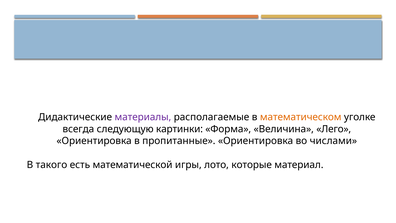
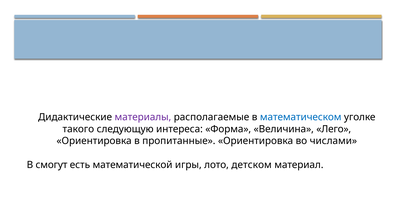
математическом colour: orange -> blue (301, 117)
всегда: всегда -> такого (78, 129)
картинки: картинки -> интереса (179, 129)
такого: такого -> смогут (52, 165)
которые: которые -> детском (252, 165)
